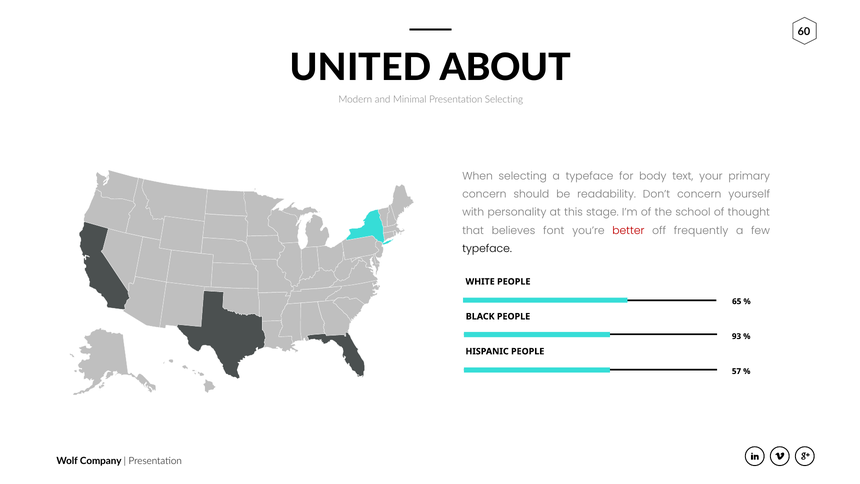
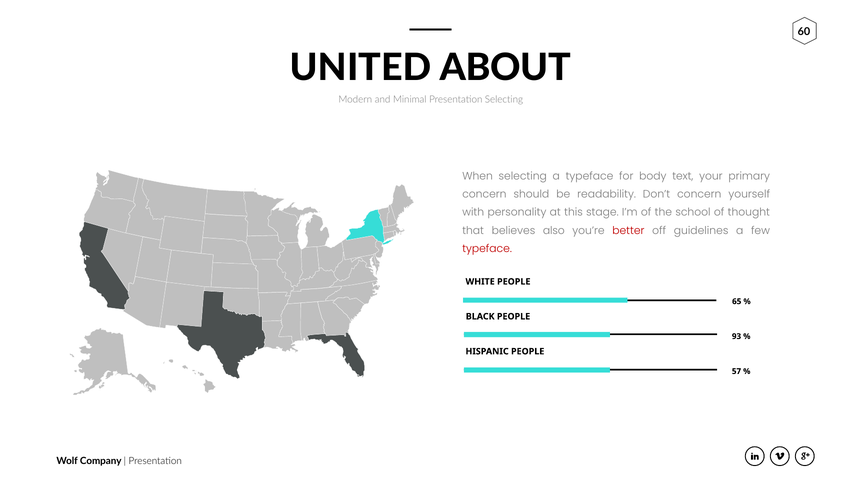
font: font -> also (554, 230)
frequently: frequently -> guidelines (701, 230)
typeface colour: black -> red (487, 249)
